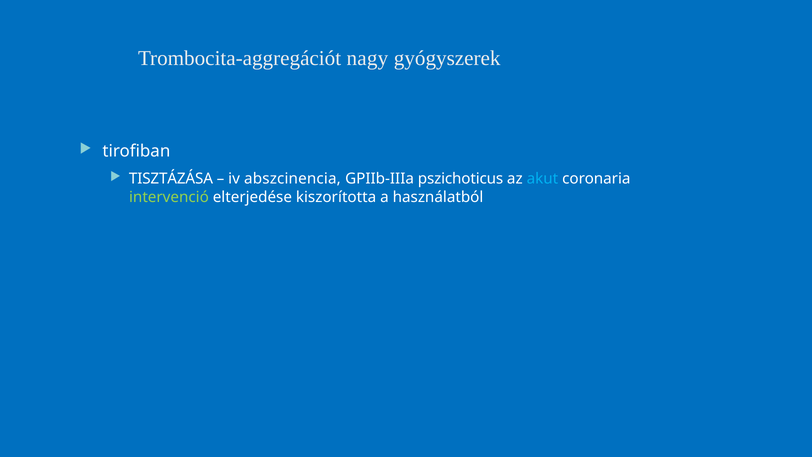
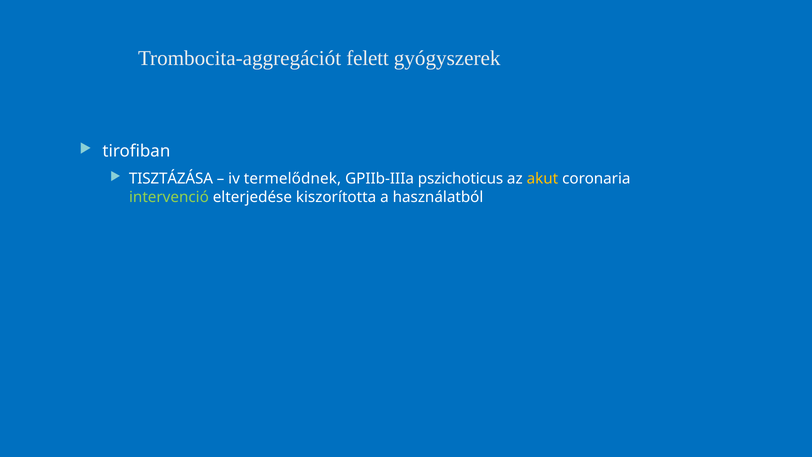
nagy: nagy -> felett (368, 58)
abszcinencia: abszcinencia -> termelődnek (292, 179)
akut colour: light blue -> yellow (542, 179)
